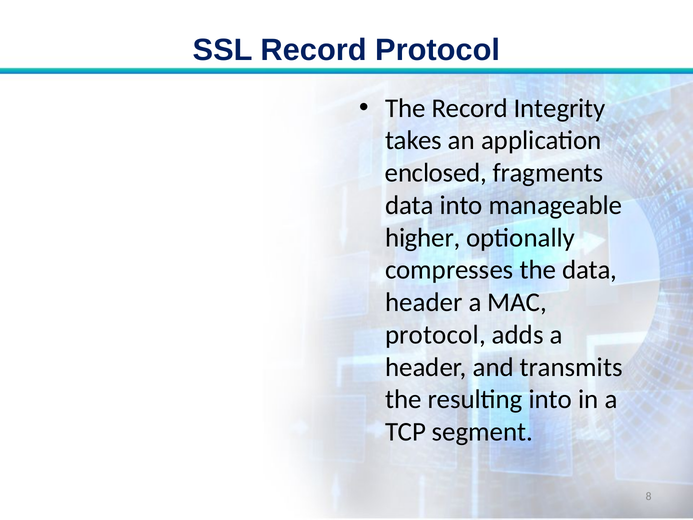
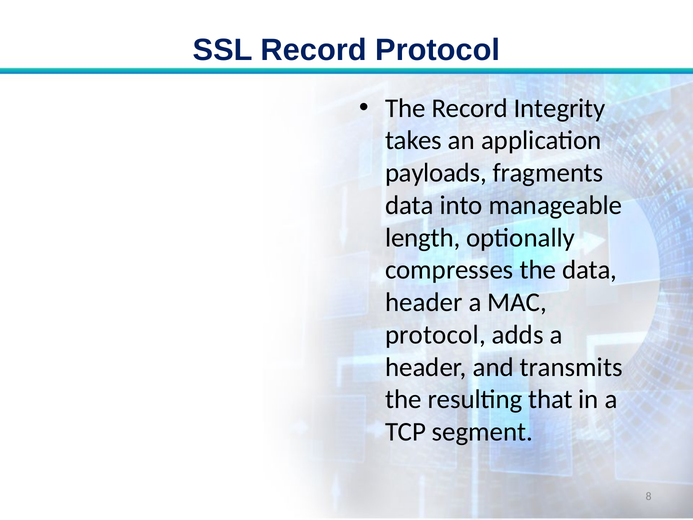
enclosed: enclosed -> payloads (436, 173)
higher: higher -> length (423, 238)
resulting into: into -> that (551, 399)
